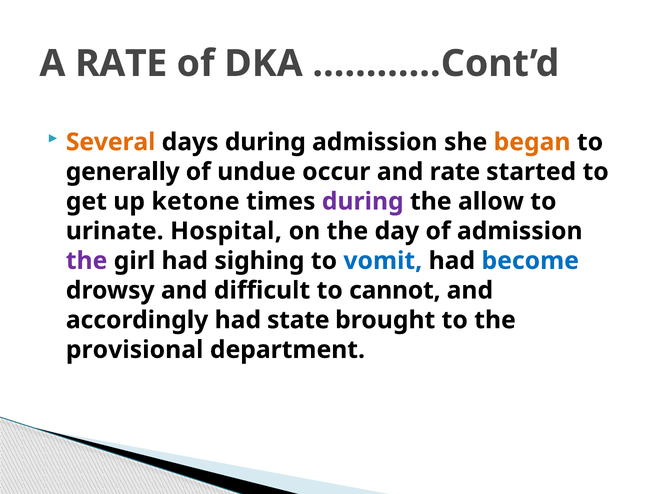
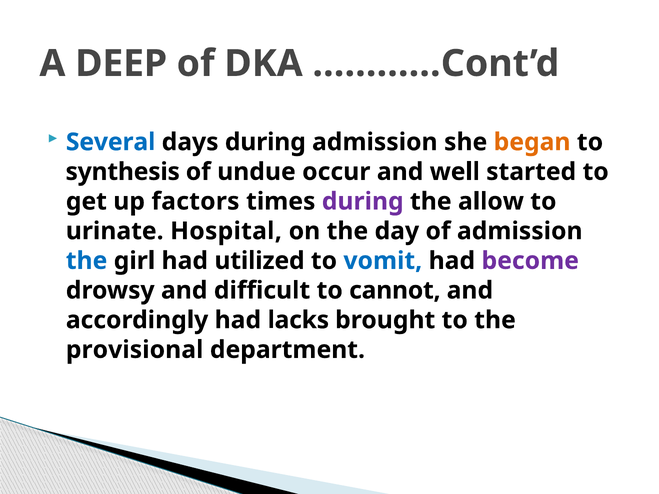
A RATE: RATE -> DEEP (121, 64)
Several colour: orange -> blue (111, 142)
generally: generally -> synthesis (123, 172)
and rate: rate -> well (455, 172)
ketone: ketone -> factors (195, 202)
the colour: purple -> blue (87, 261)
sighing: sighing -> utilized (260, 261)
become colour: blue -> purple (530, 261)
state: state -> lacks (298, 320)
